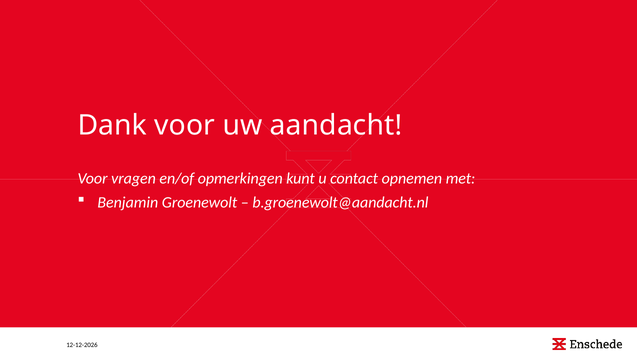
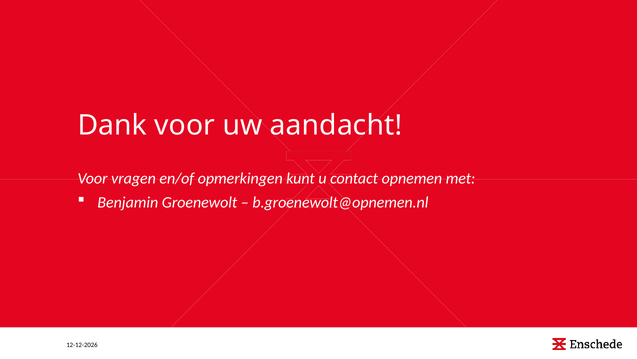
b.groenewolt@aandacht.nl: b.groenewolt@aandacht.nl -> b.groenewolt@opnemen.nl (340, 202)
